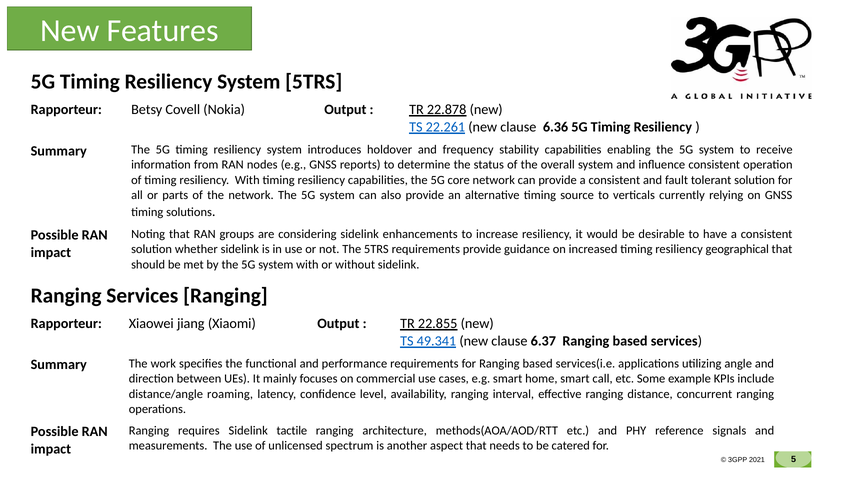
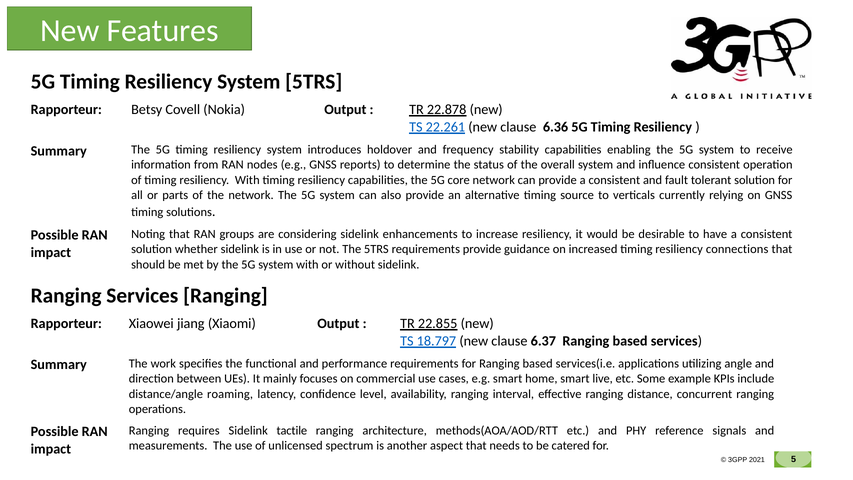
geographical: geographical -> connections (737, 249)
49.341: 49.341 -> 18.797 (436, 341)
call: call -> live (603, 379)
